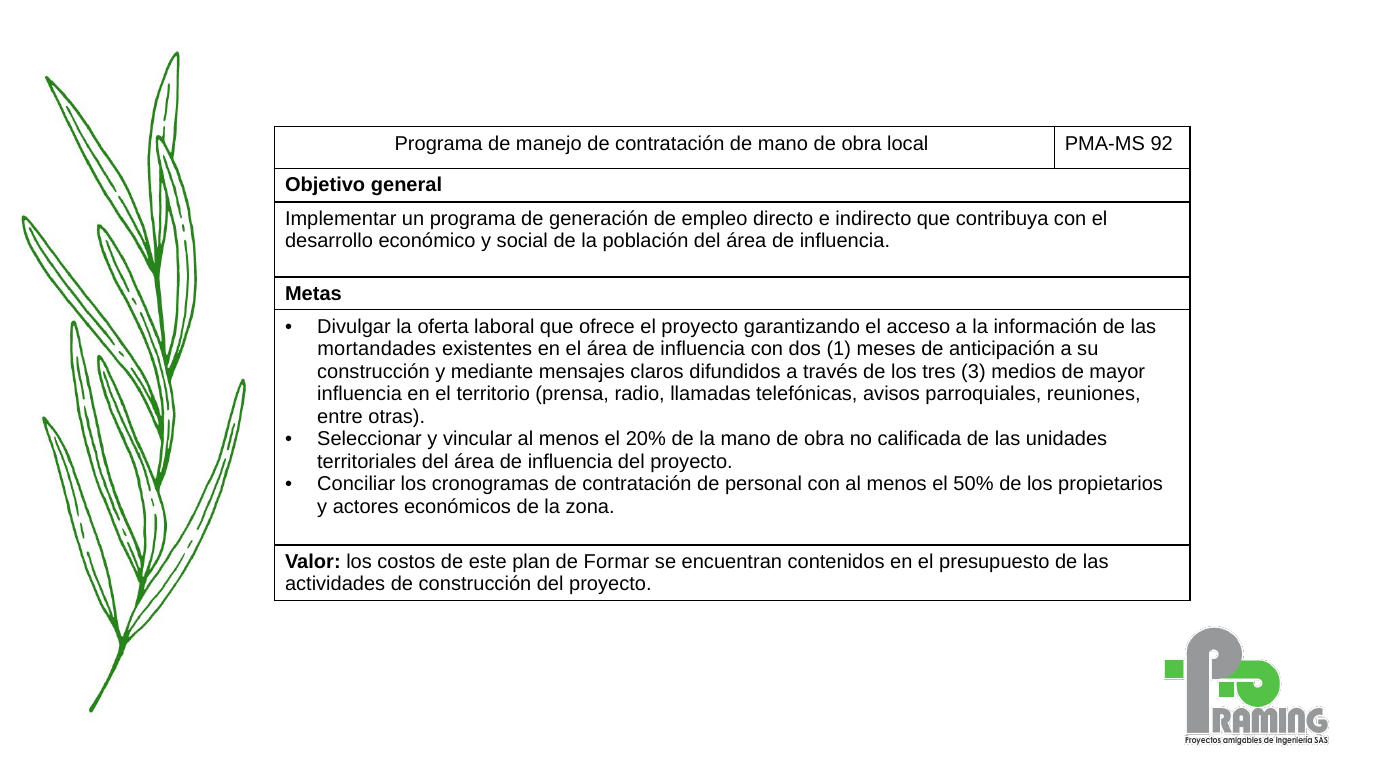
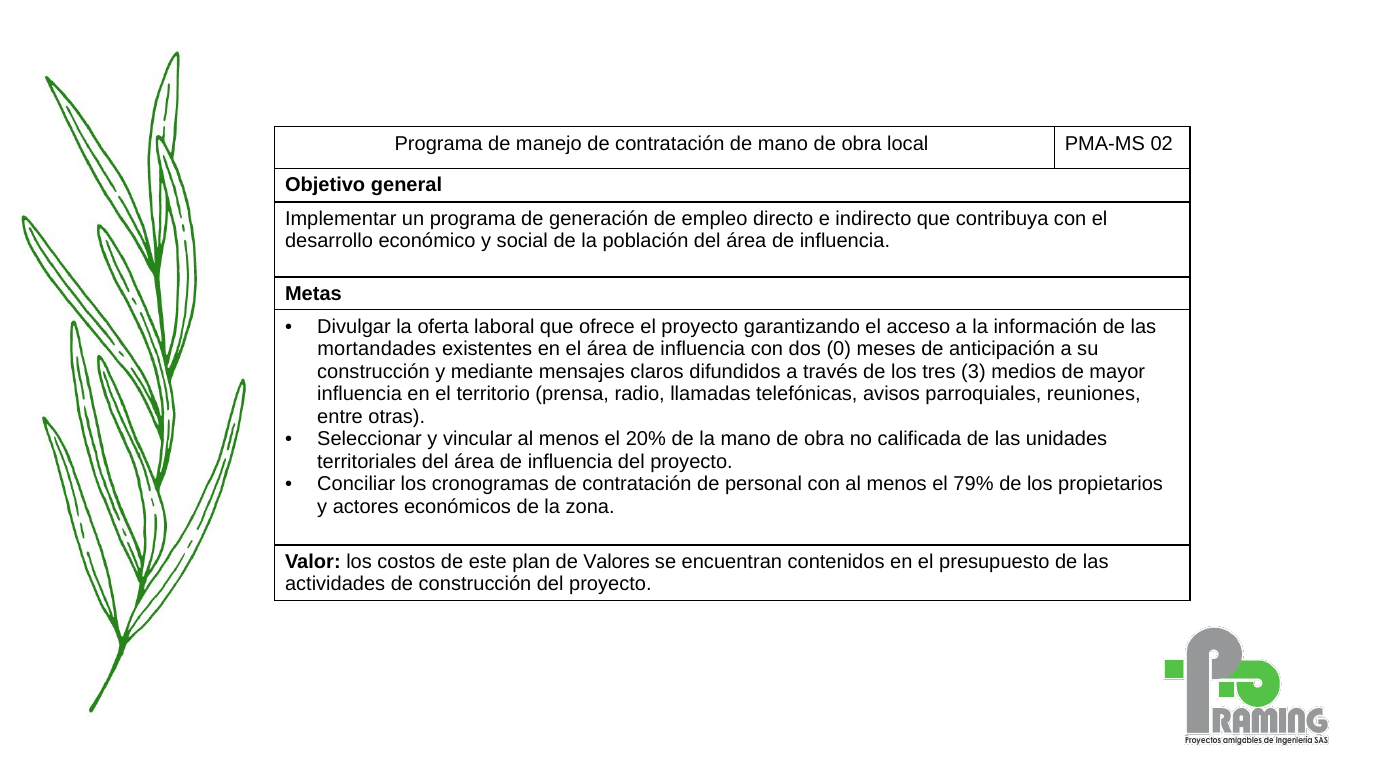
92: 92 -> 02 (1162, 144)
1: 1 -> 0 (839, 349)
50%: 50% -> 79% (974, 484)
Formar: Formar -> Valores (617, 562)
